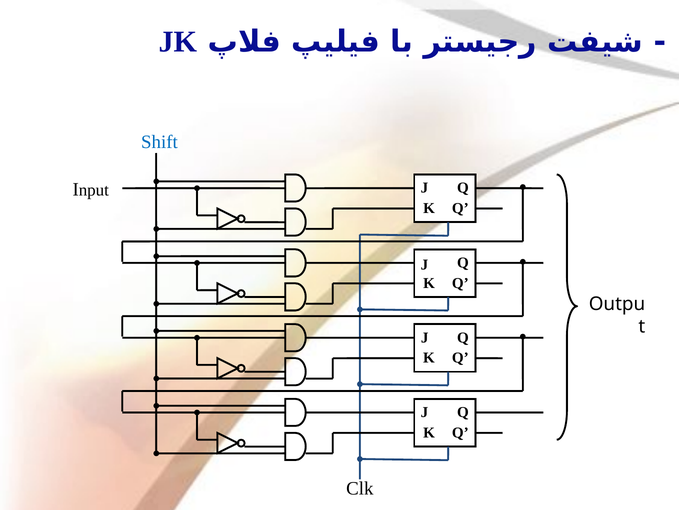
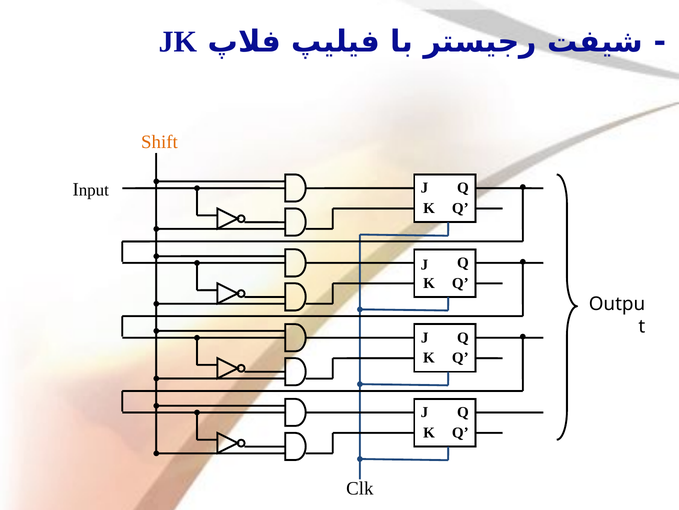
Shift colour: blue -> orange (159, 142)
